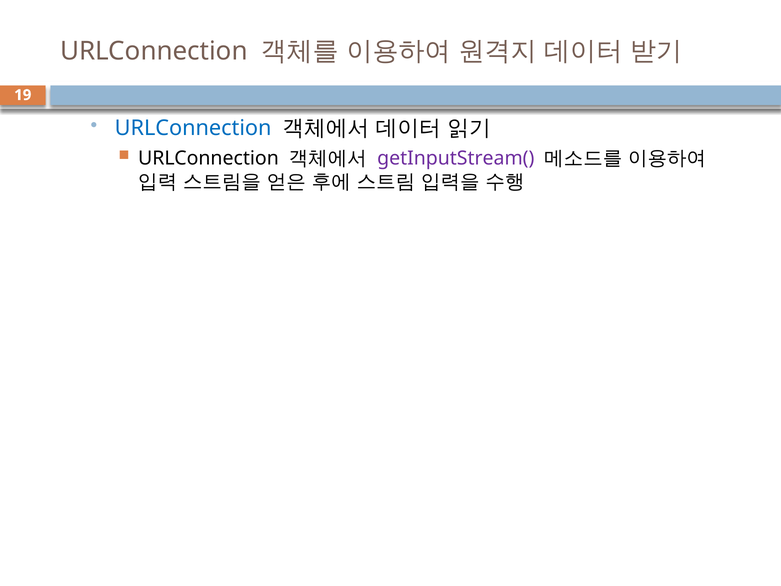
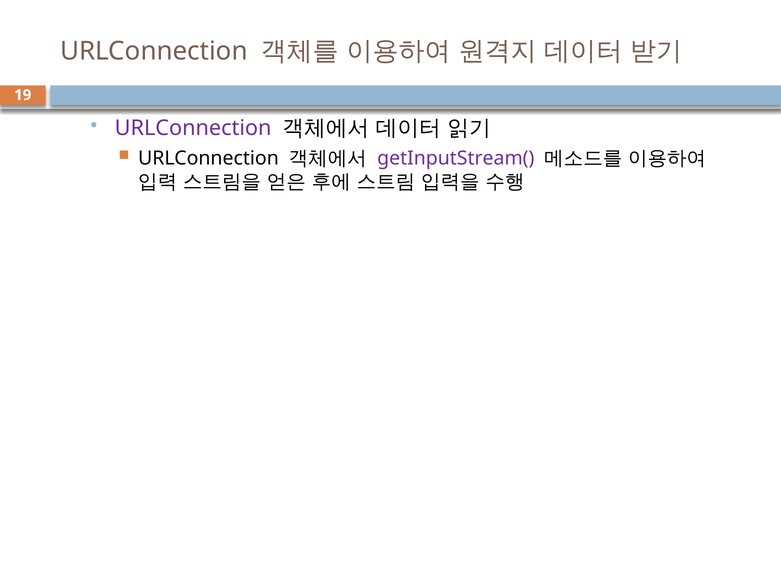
URLConnection colour: blue -> purple (193, 128)
